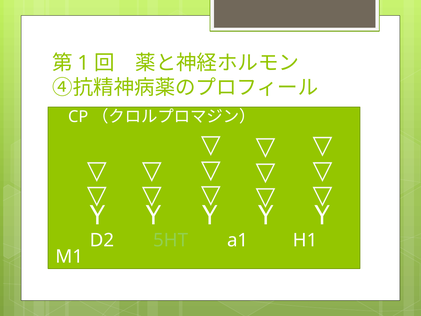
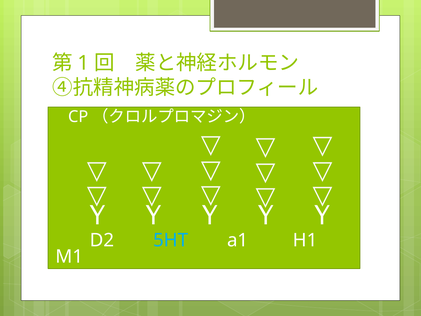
5HT colour: light green -> light blue (171, 240)
